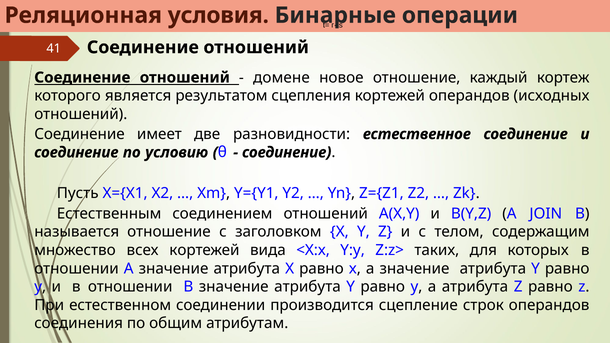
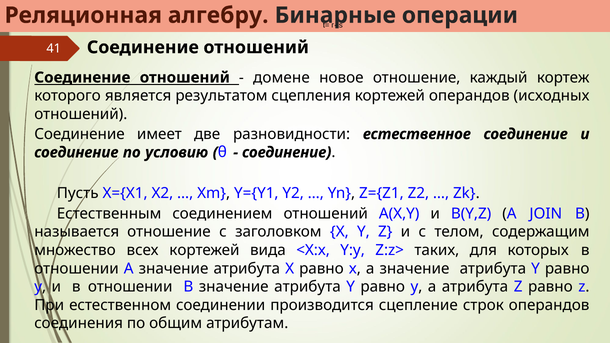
условия: условия -> алгебру (218, 15)
